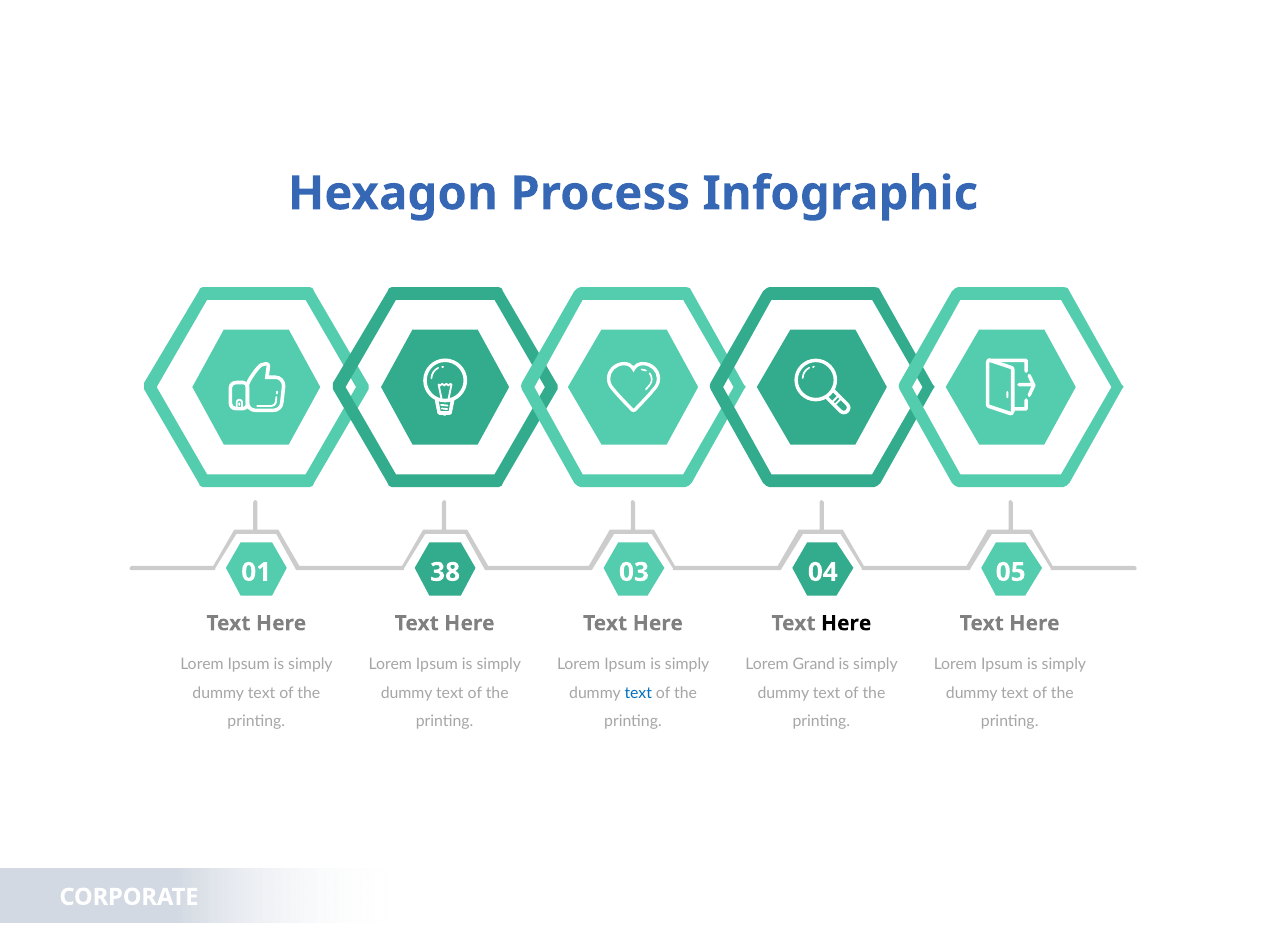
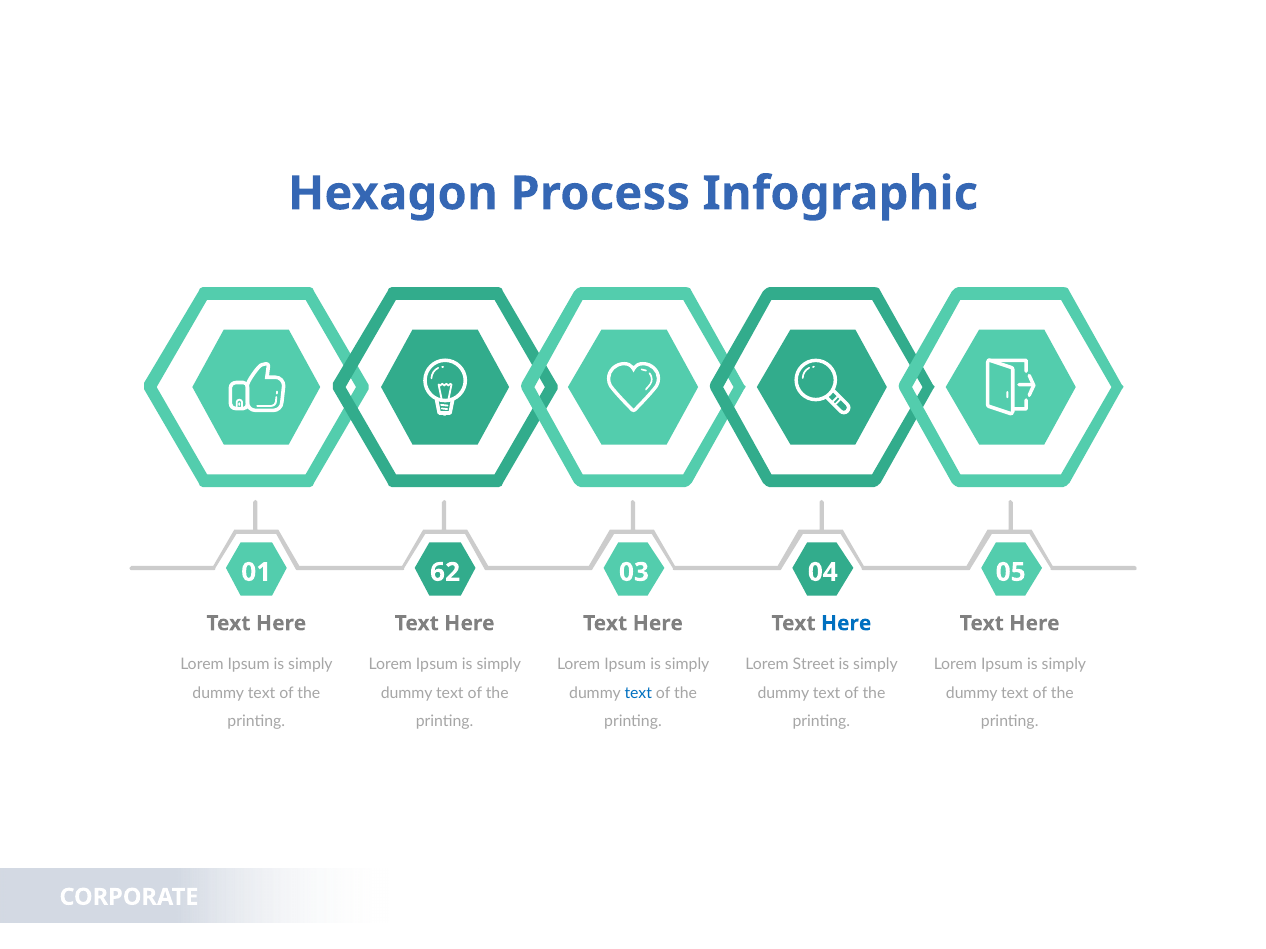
38: 38 -> 62 (445, 572)
Here colour: black -> blue (846, 624)
Grand: Grand -> Street (814, 665)
